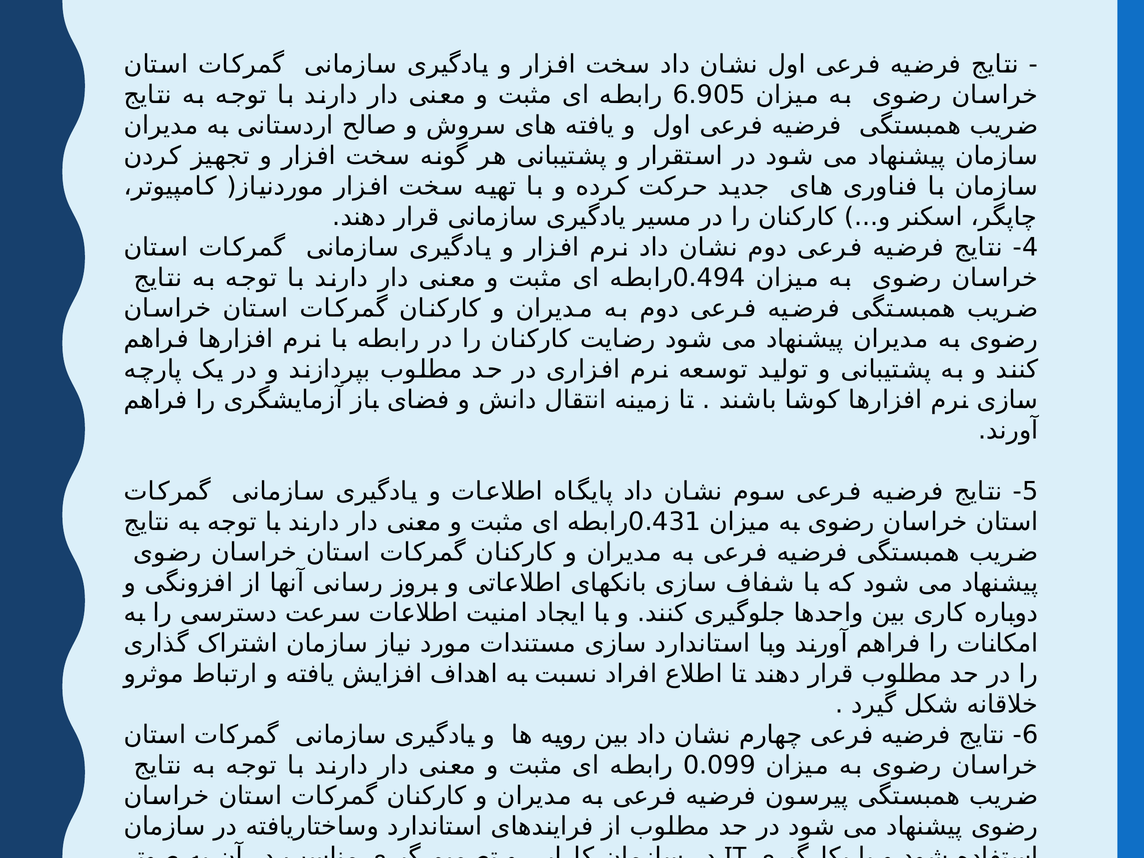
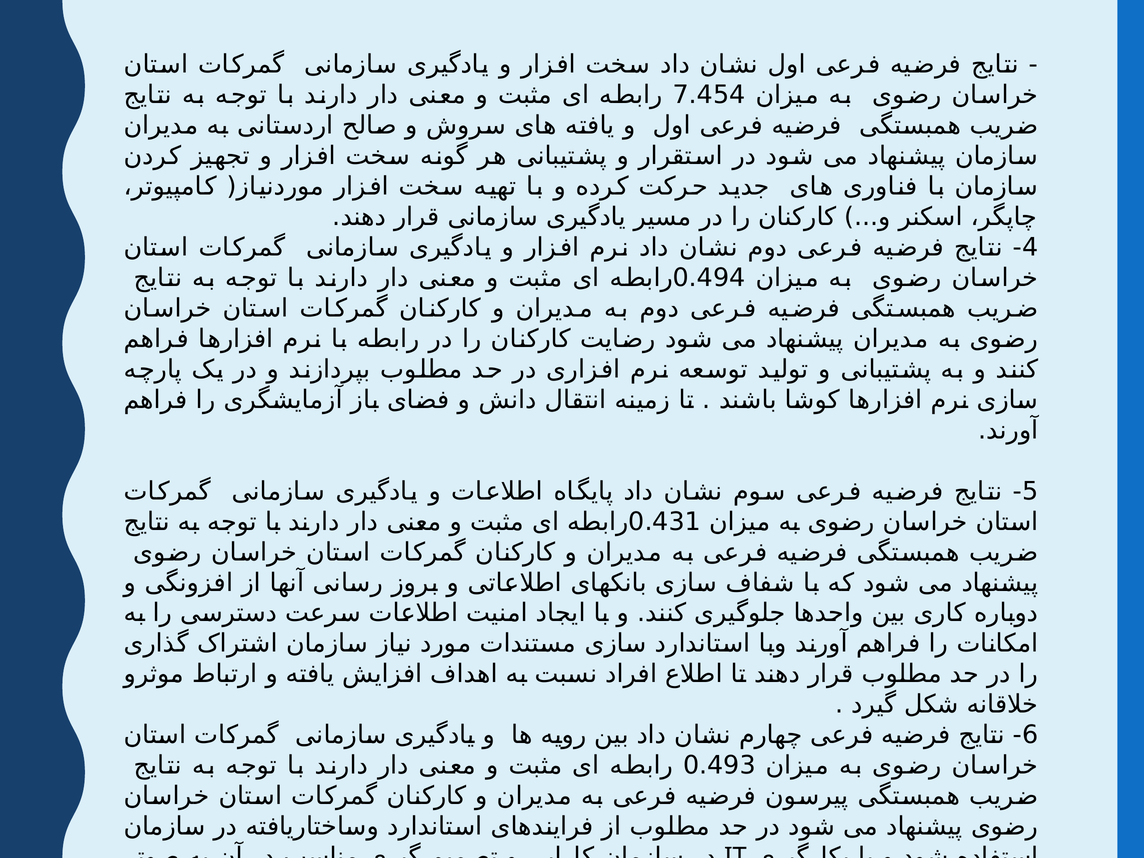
6.905: 6.905 -> 7.454 (709, 95)
0.099: 0.099 -> 0.493 (719, 766)
